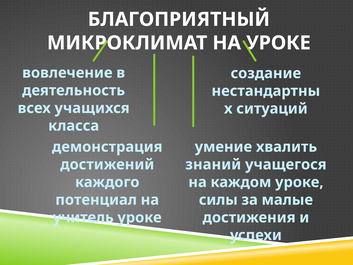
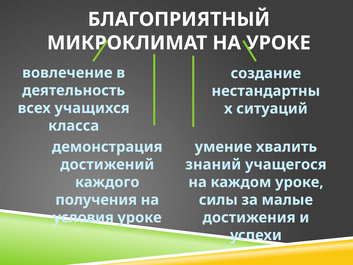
потенциал: потенциал -> получения (96, 200)
учитель: учитель -> условия (83, 217)
